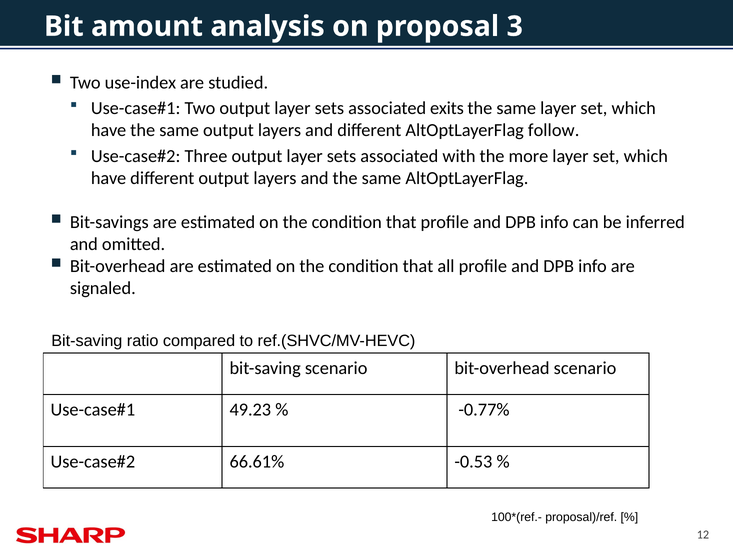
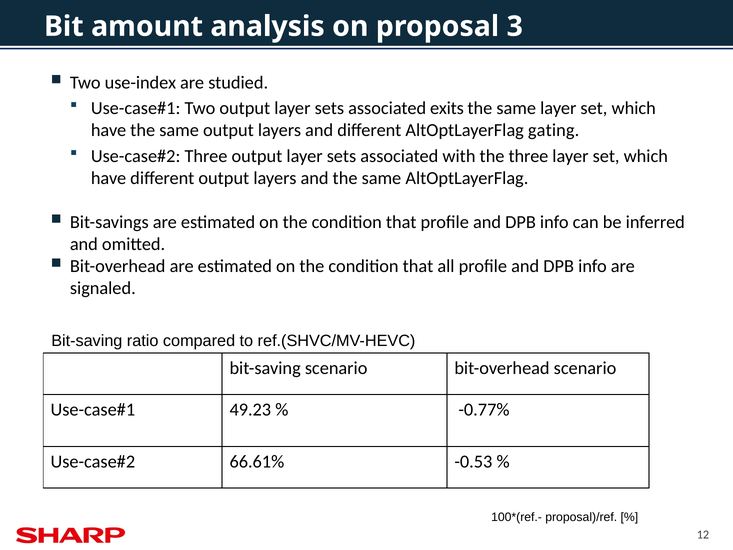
follow: follow -> gating (554, 130)
the more: more -> three (528, 156)
